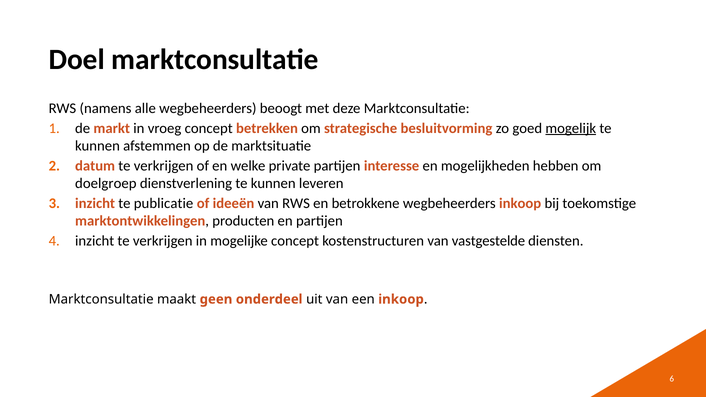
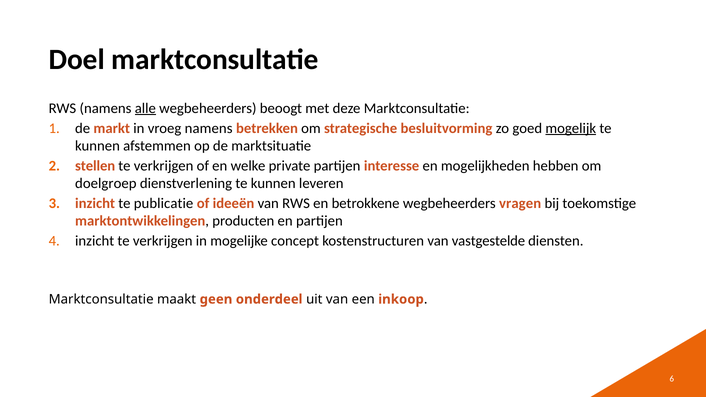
alle underline: none -> present (145, 108)
vroeg concept: concept -> namens (209, 128)
datum: datum -> stellen (95, 166)
wegbeheerders inkoop: inkoop -> vragen (520, 203)
